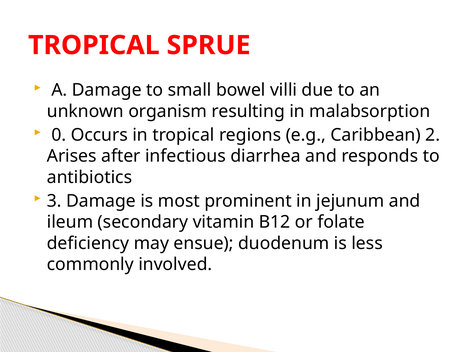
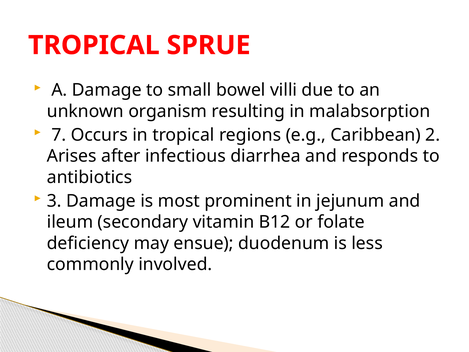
0: 0 -> 7 (59, 135)
